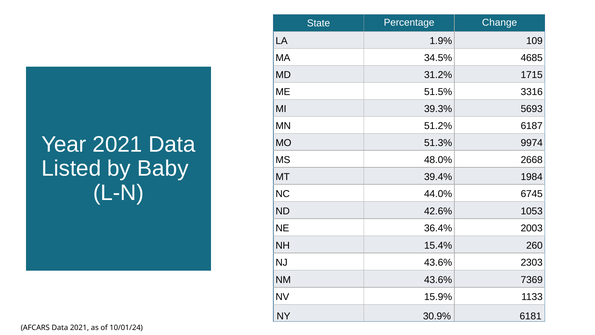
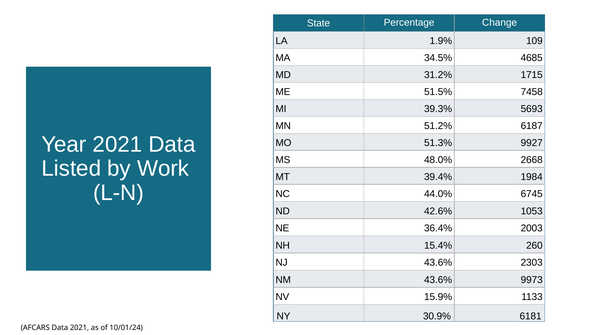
3316: 3316 -> 7458 (532, 92)
9974: 9974 -> 9927 (532, 143)
Baby: Baby -> Work (163, 168)
7369: 7369 -> 9973 (532, 280)
